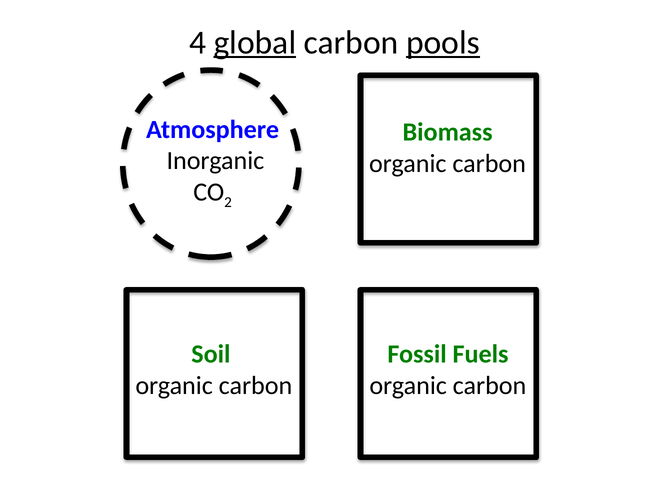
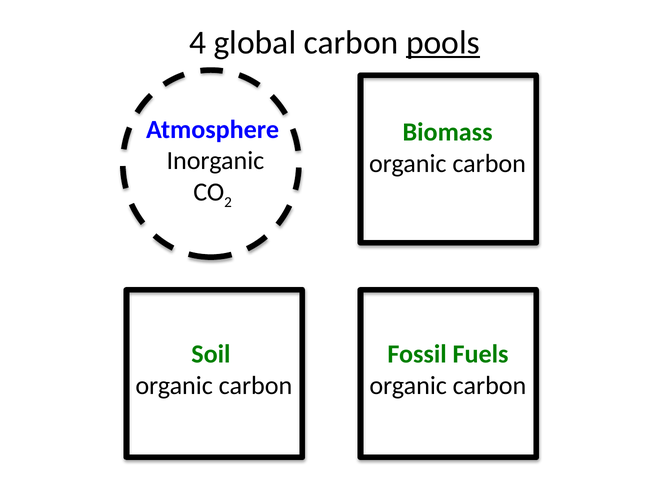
global underline: present -> none (255, 43)
